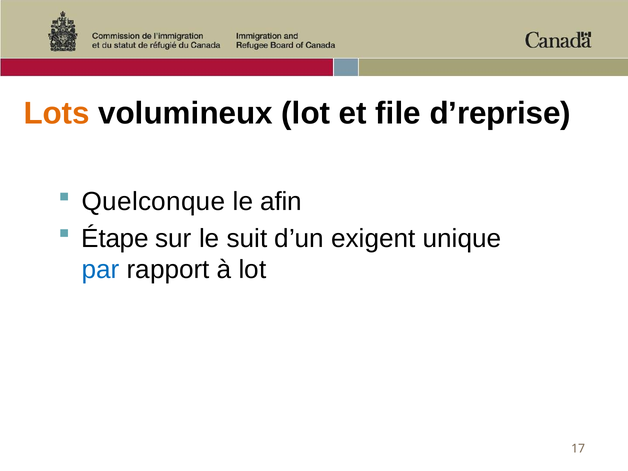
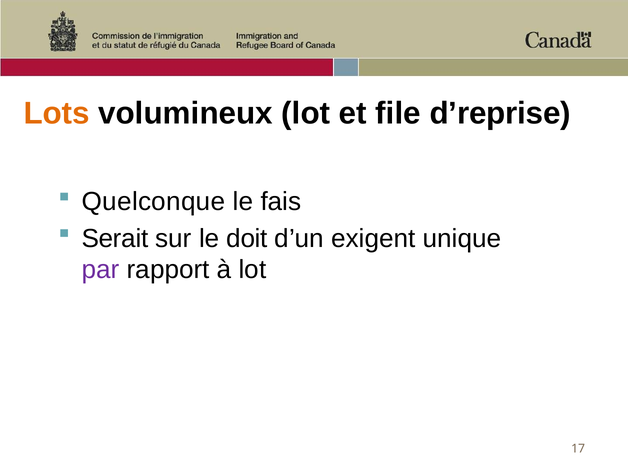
afin: afin -> fais (281, 202)
Étape: Étape -> Serait (115, 238)
suit: suit -> doit (247, 238)
par colour: blue -> purple (101, 270)
